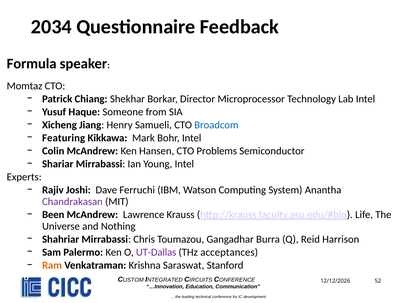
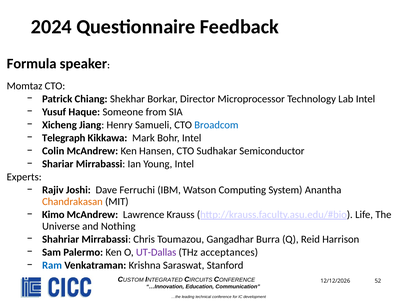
2034: 2034 -> 2024 (51, 27)
Featuring: Featuring -> Telegraph (64, 138)
Problems: Problems -> Sudhakar (217, 151)
Chandrakasan colour: purple -> orange (72, 202)
Been: Been -> Kimo (53, 215)
Ram colour: orange -> blue (52, 265)
